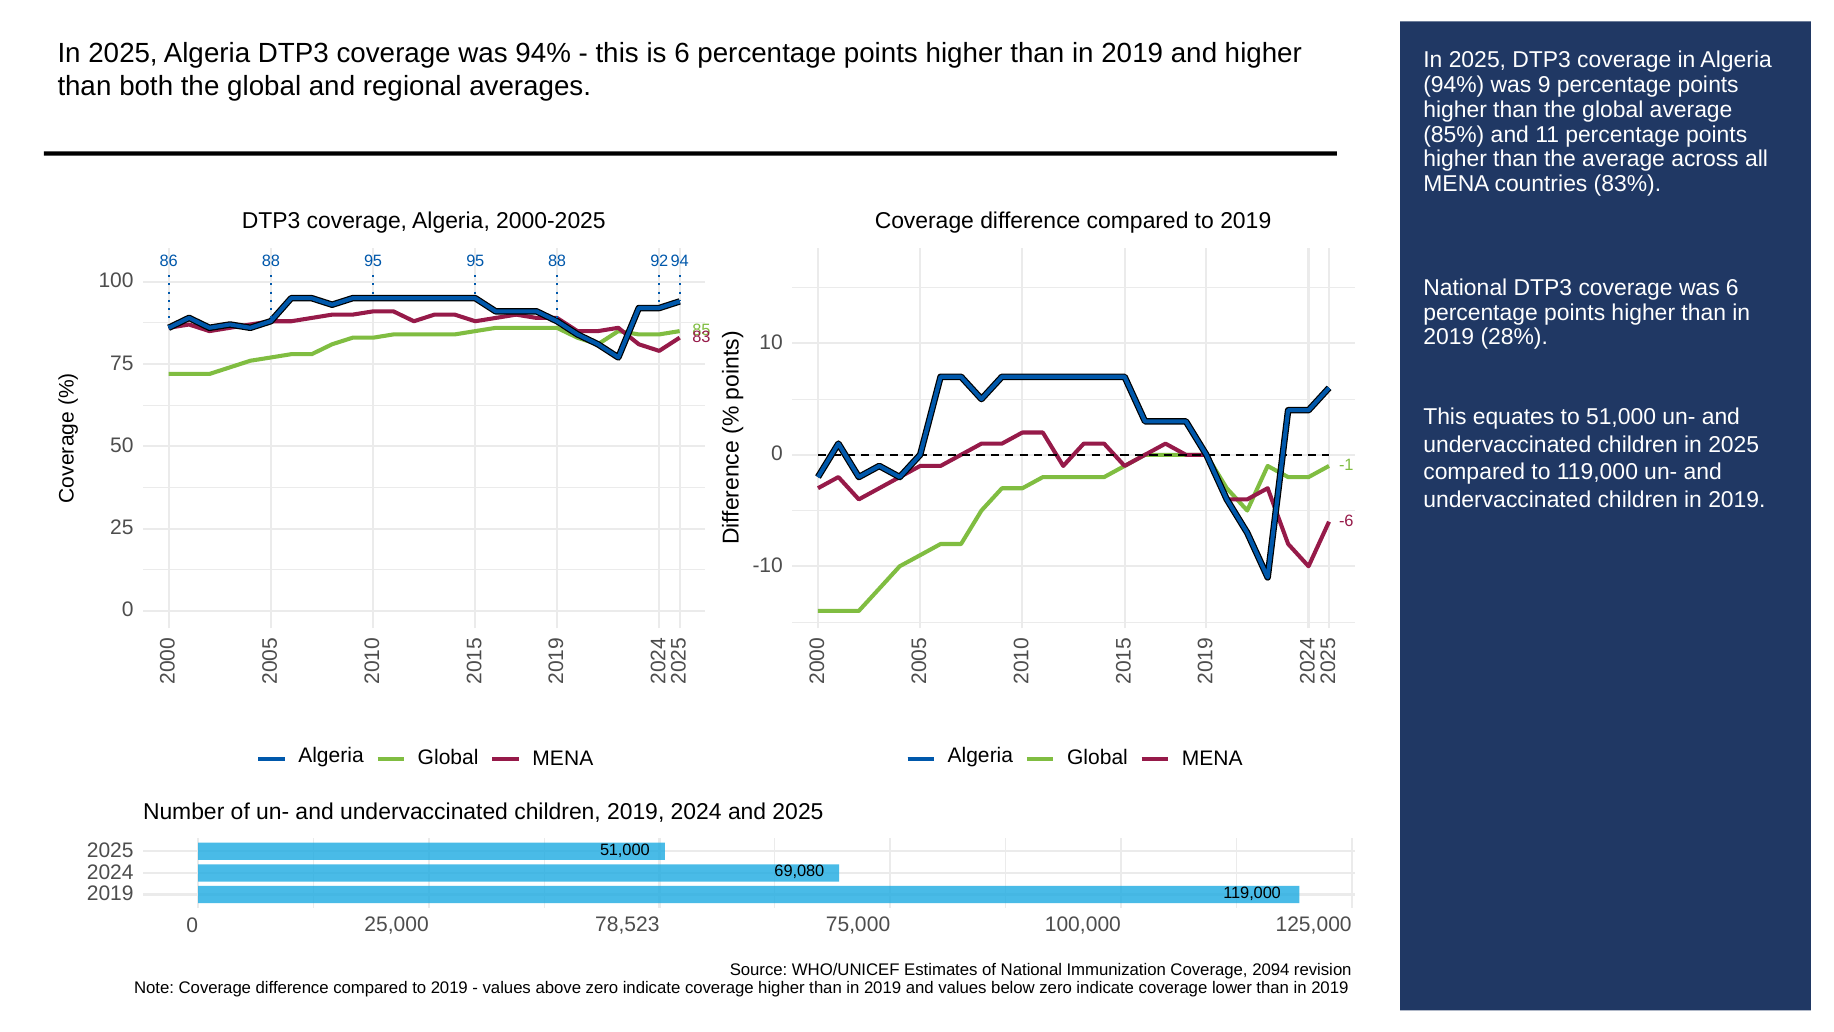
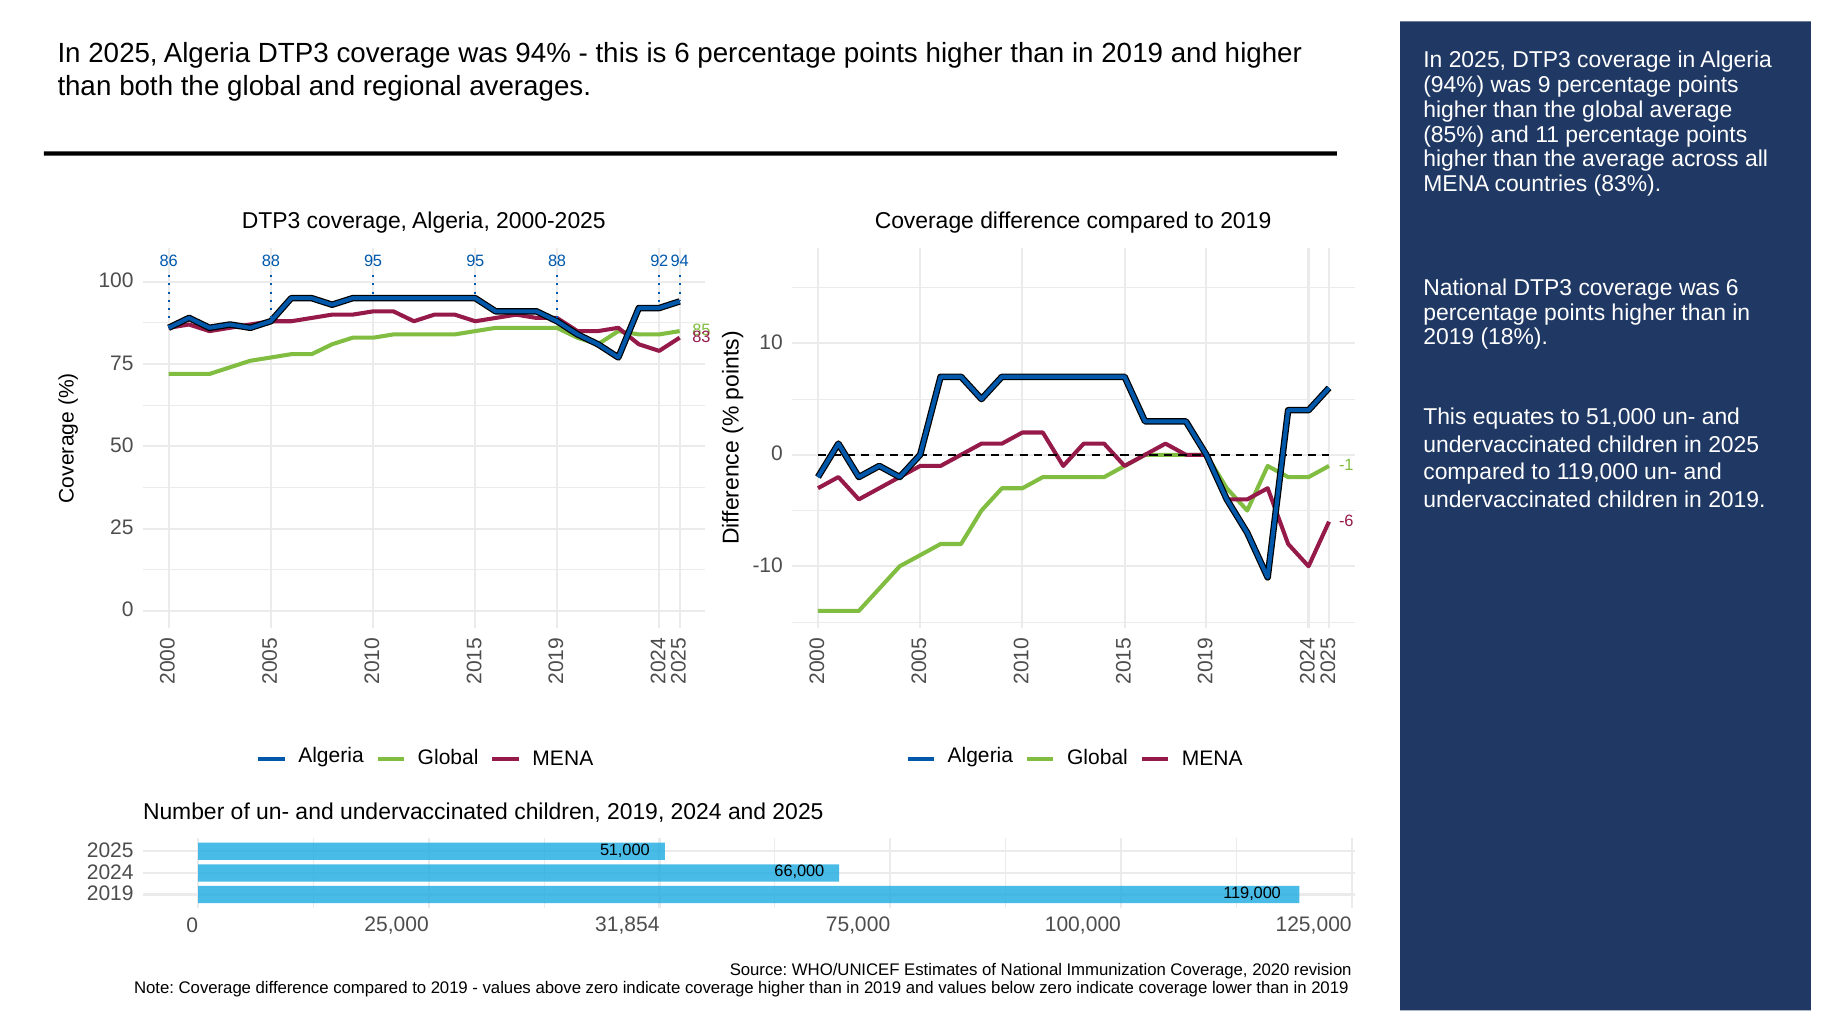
28%: 28% -> 18% (1514, 337)
69,080: 69,080 -> 66,000 (799, 871)
78,523: 78,523 -> 31,854 (627, 924)
2094: 2094 -> 2020 (1271, 970)
